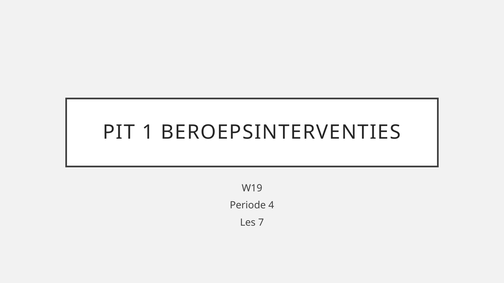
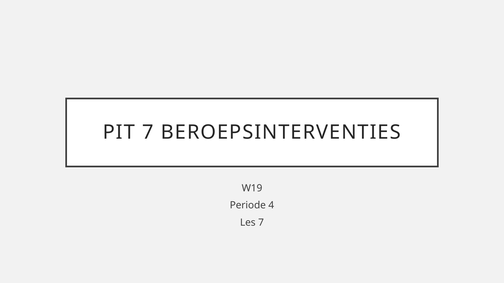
PIT 1: 1 -> 7 (148, 133)
